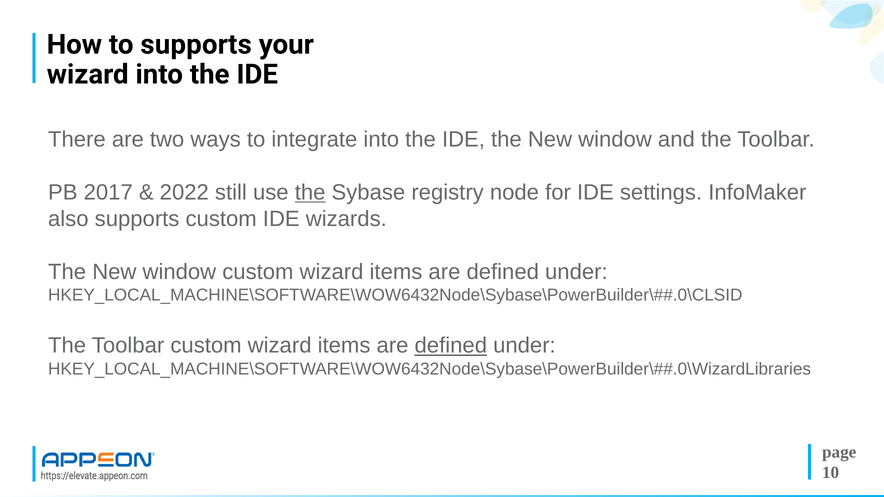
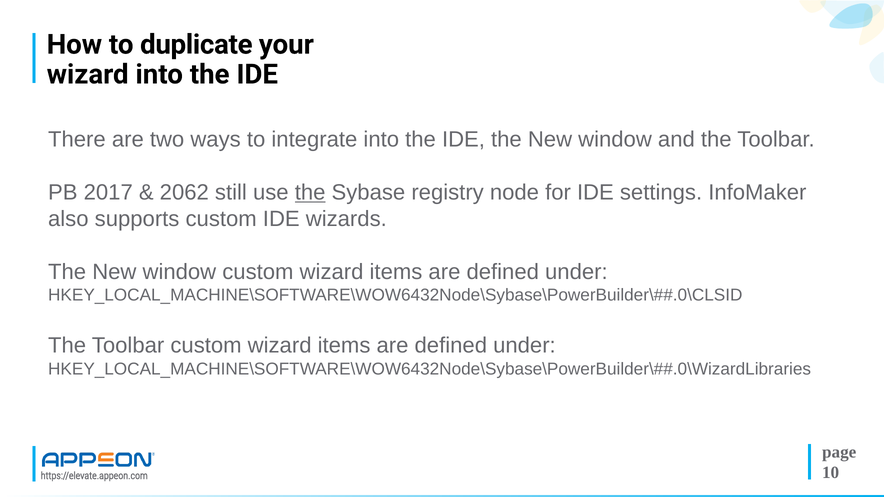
to supports: supports -> duplicate (196, 45)
2022: 2022 -> 2062 (184, 193)
defined underline: present -> none (451, 346)
